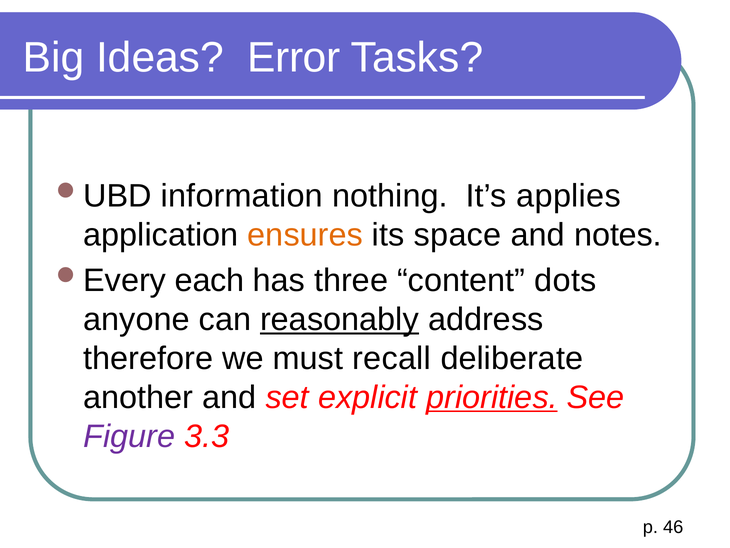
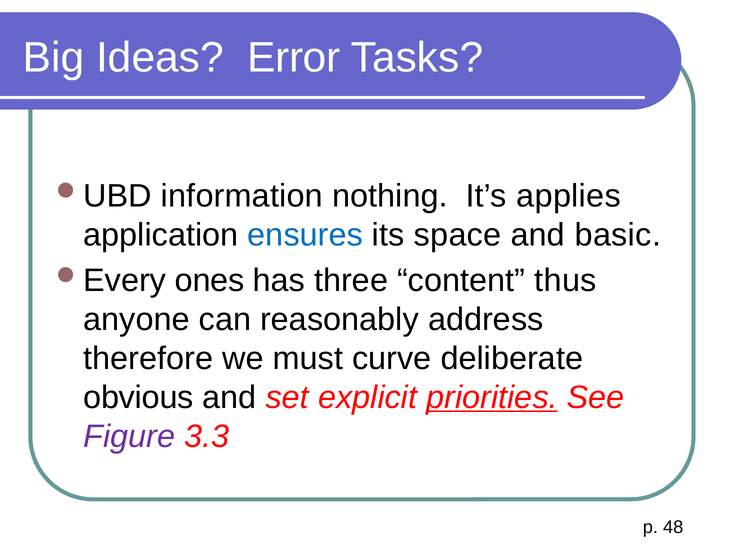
ensures colour: orange -> blue (305, 235)
notes: notes -> basic (618, 235)
each: each -> ones (210, 280)
dots: dots -> thus (566, 280)
reasonably underline: present -> none (340, 319)
recall: recall -> curve (392, 358)
another: another -> obvious (138, 397)
46: 46 -> 48 (673, 527)
